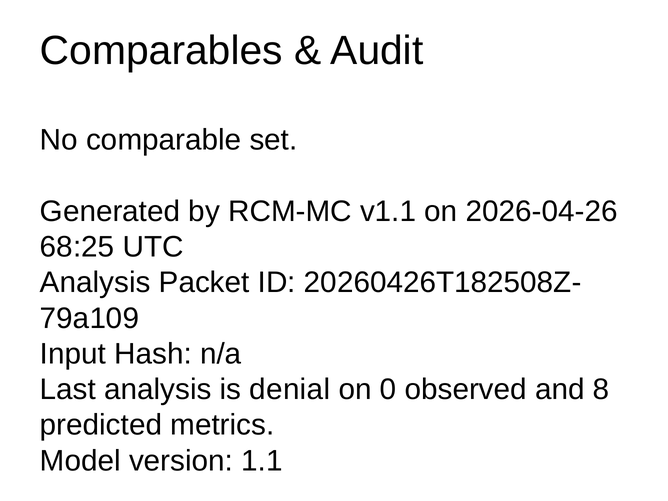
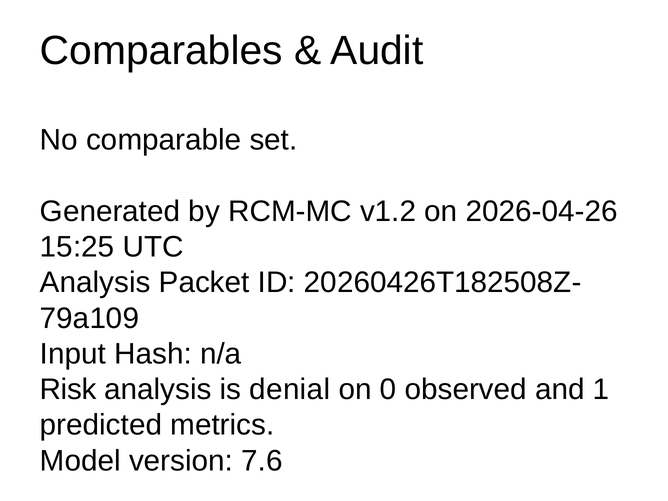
v1.1: v1.1 -> v1.2 (388, 211)
68:25: 68:25 -> 15:25 (77, 247)
Last: Last -> Risk (68, 390)
8: 8 -> 1 (601, 390)
1.1: 1.1 -> 7.6 (262, 461)
